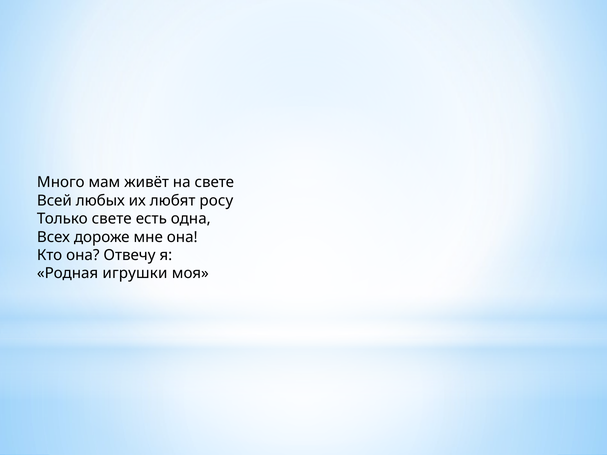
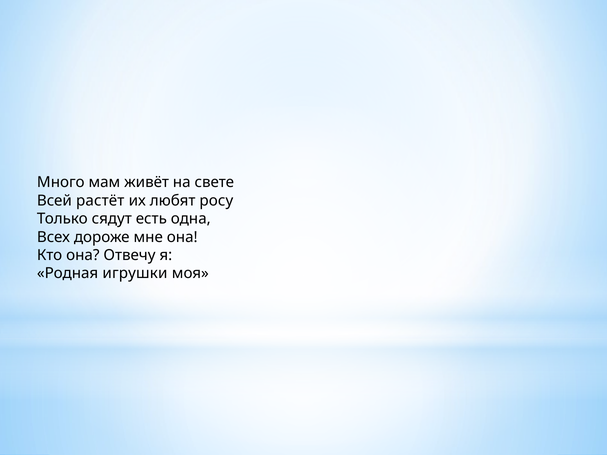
любых: любых -> растёт (100, 201)
Только свете: свете -> сядут (112, 219)
